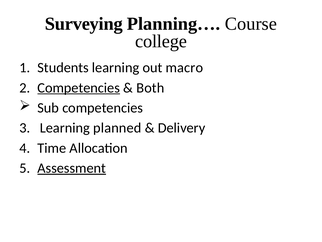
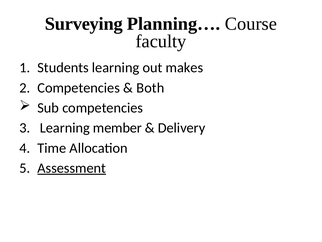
college: college -> faculty (161, 41)
macro: macro -> makes (184, 68)
Competencies underline: present -> none (79, 88)
planned: planned -> member (117, 128)
